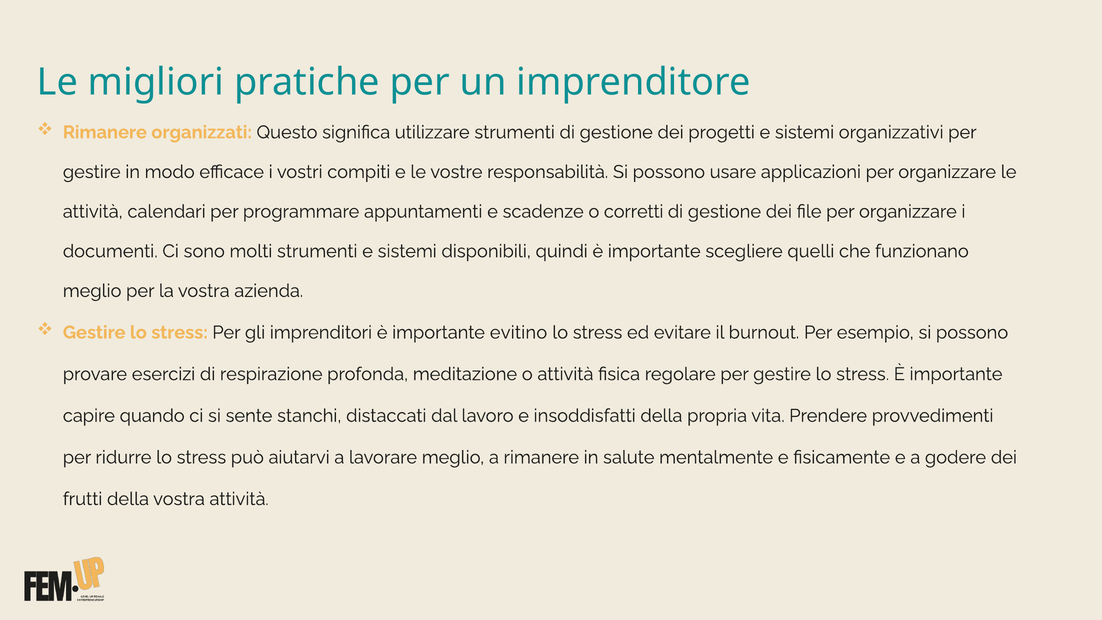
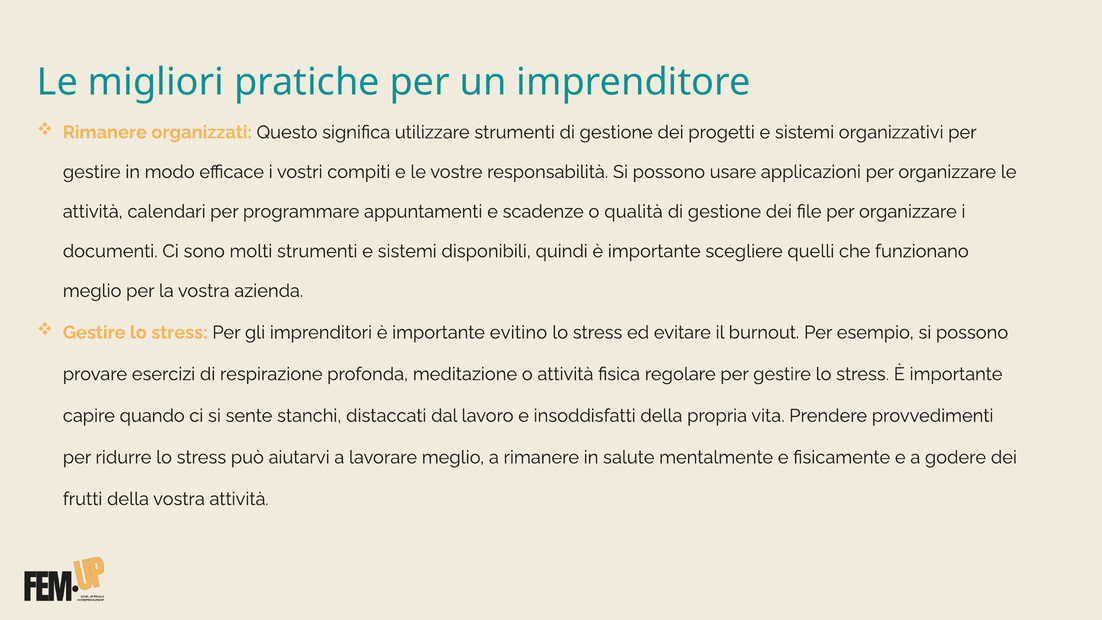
corretti: corretti -> qualità (633, 212)
